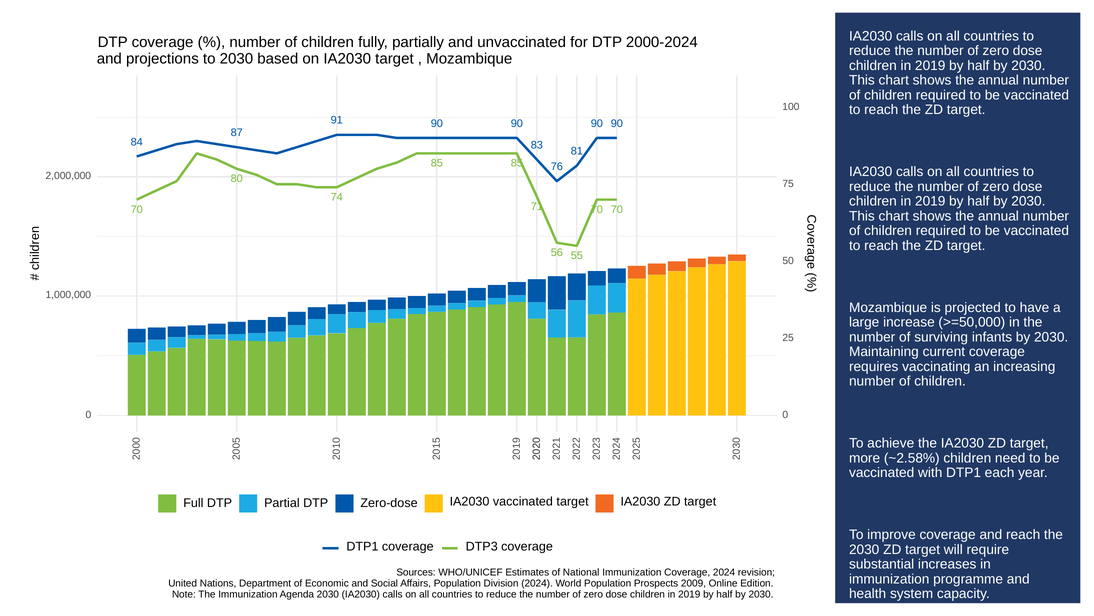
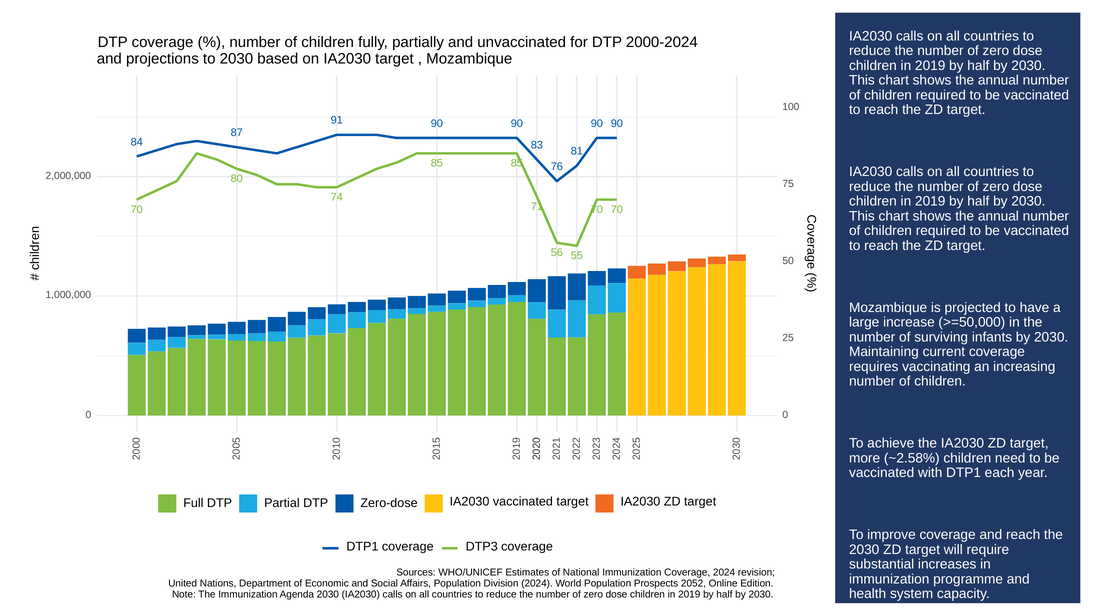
2009: 2009 -> 2052 (693, 583)
